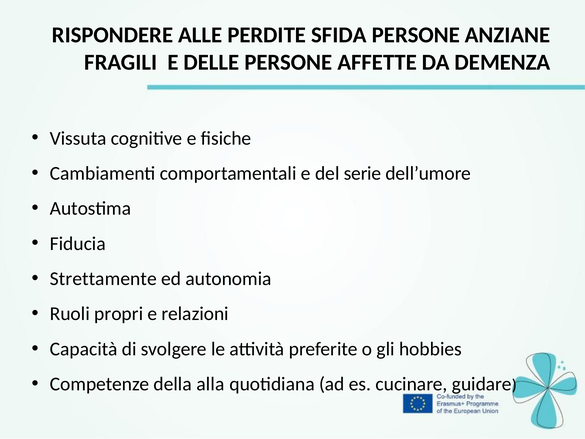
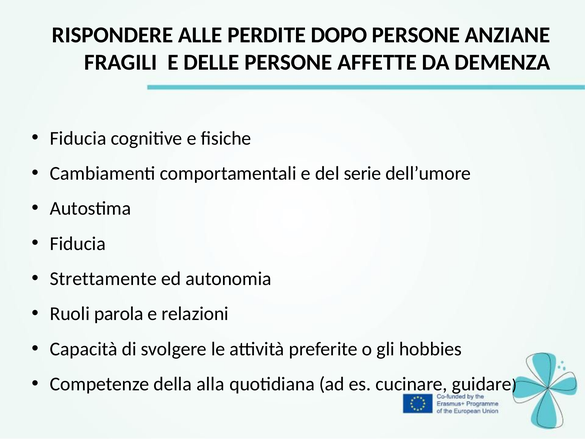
SFIDA: SFIDA -> DOPO (339, 35)
Vissuta: Vissuta -> Fiducia (78, 138)
propri: propri -> parola (119, 314)
